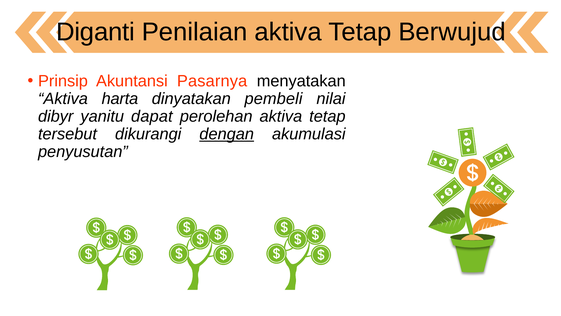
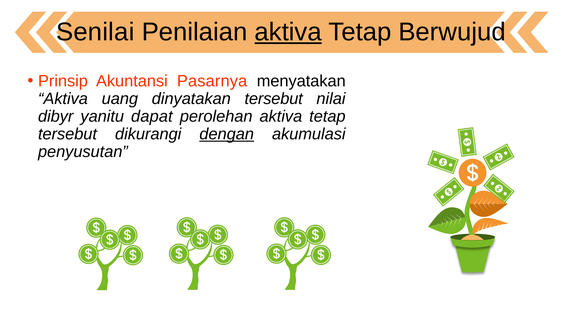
Diganti: Diganti -> Senilai (95, 32)
aktiva underline: none -> present (288, 32)
harta: harta -> uang (120, 99)
dinyatakan pembeli: pembeli -> tersebut (274, 99)
